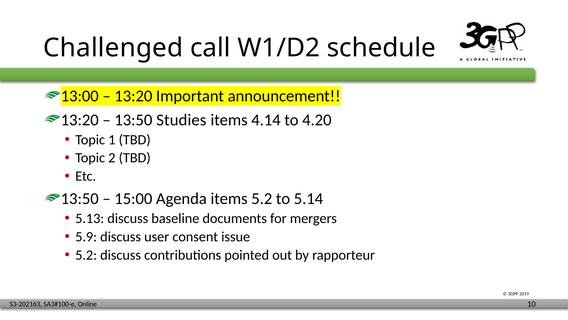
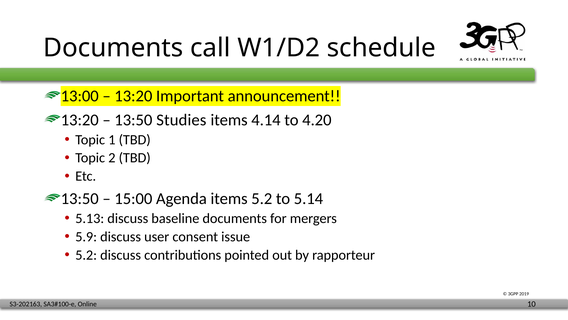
Challenged: Challenged -> Documents (113, 48)
